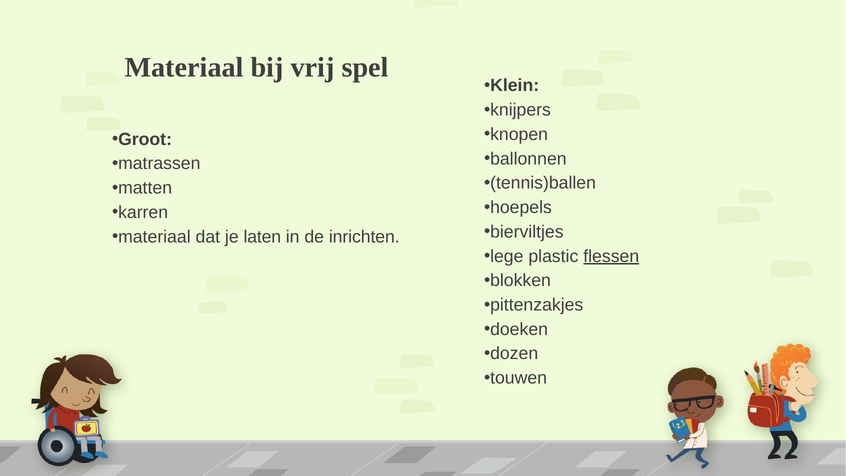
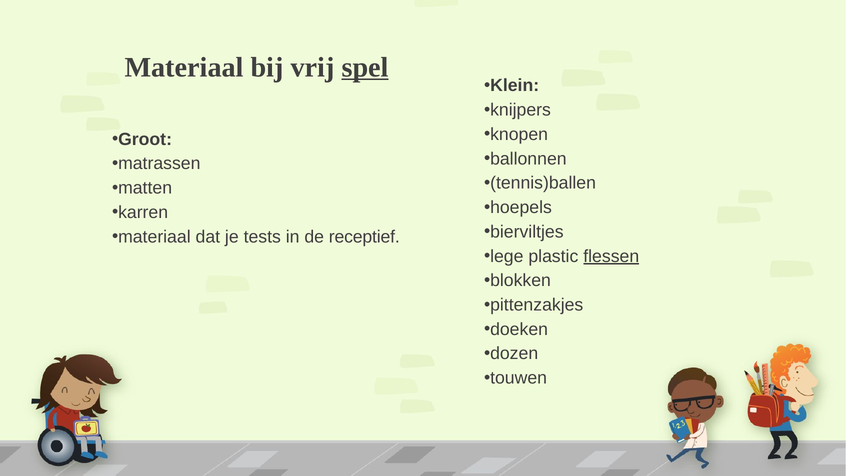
spel underline: none -> present (365, 67)
laten: laten -> tests (262, 237)
inrichten: inrichten -> receptief (364, 237)
